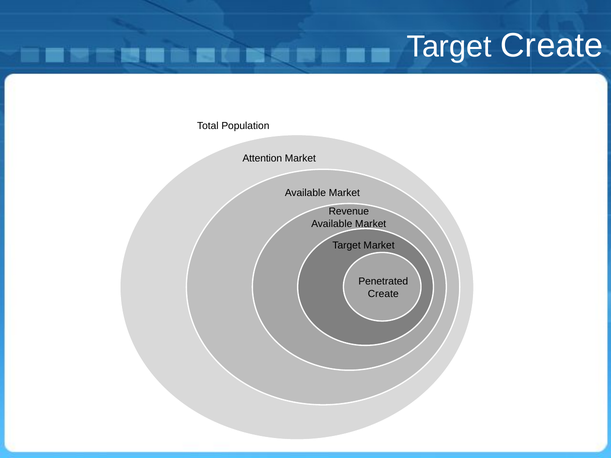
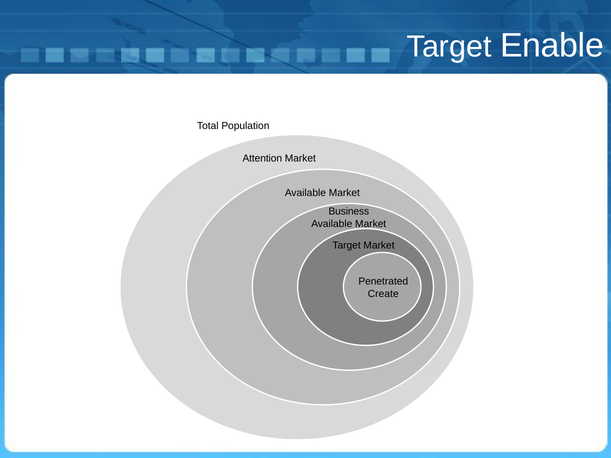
Target Create: Create -> Enable (552, 46)
Revenue: Revenue -> Business (349, 212)
